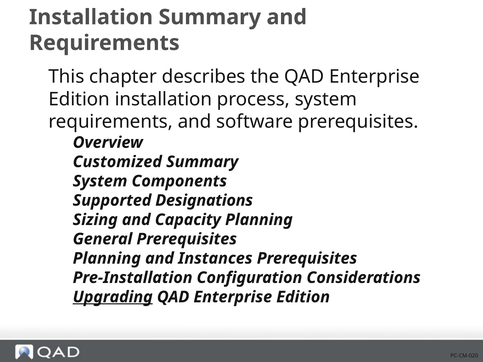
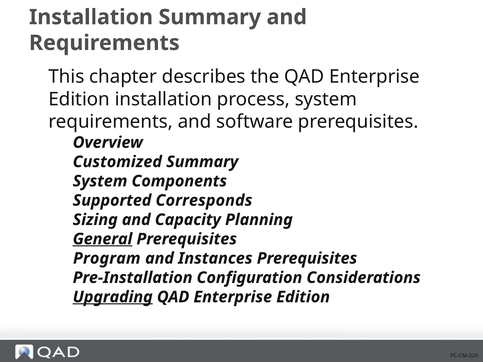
Designations: Designations -> Corresponds (204, 201)
General underline: none -> present (103, 239)
Planning: Planning -> Program (107, 259)
